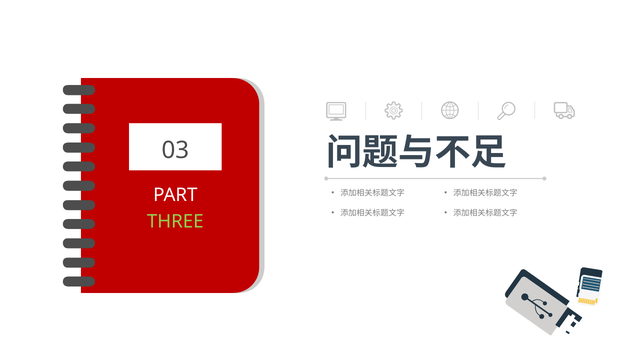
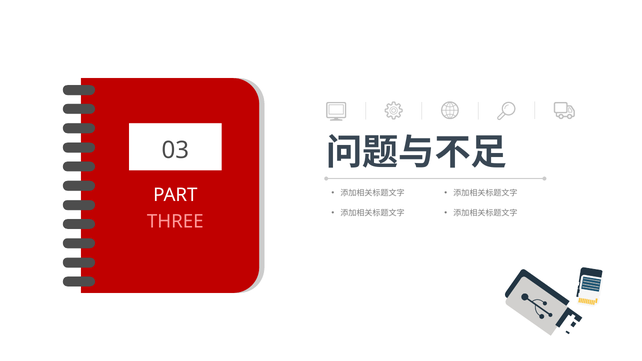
THREE colour: light green -> pink (175, 222)
